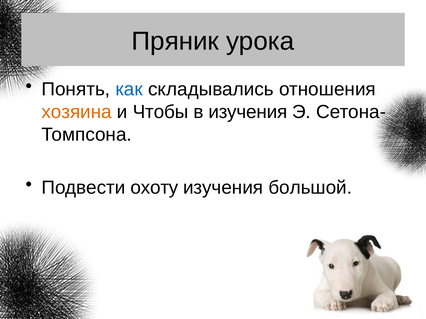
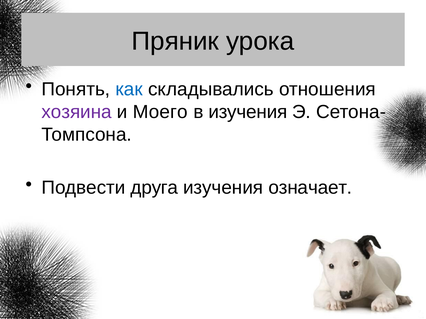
хозяина colour: orange -> purple (77, 112)
Чтобы: Чтобы -> Моего (160, 112)
охоту: охоту -> друга (154, 188)
большой: большой -> означает (310, 188)
